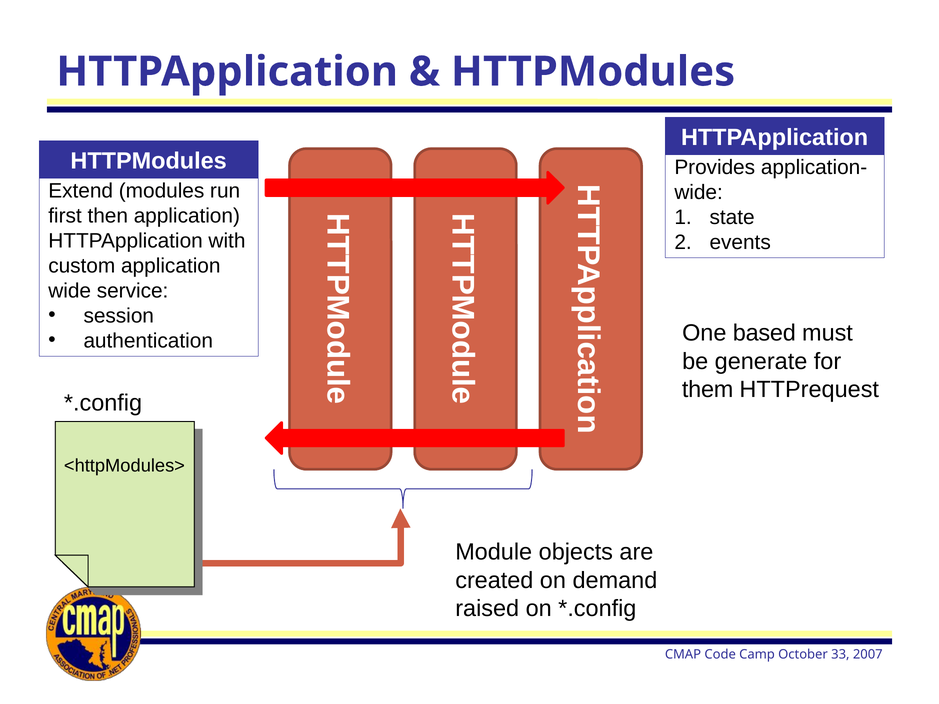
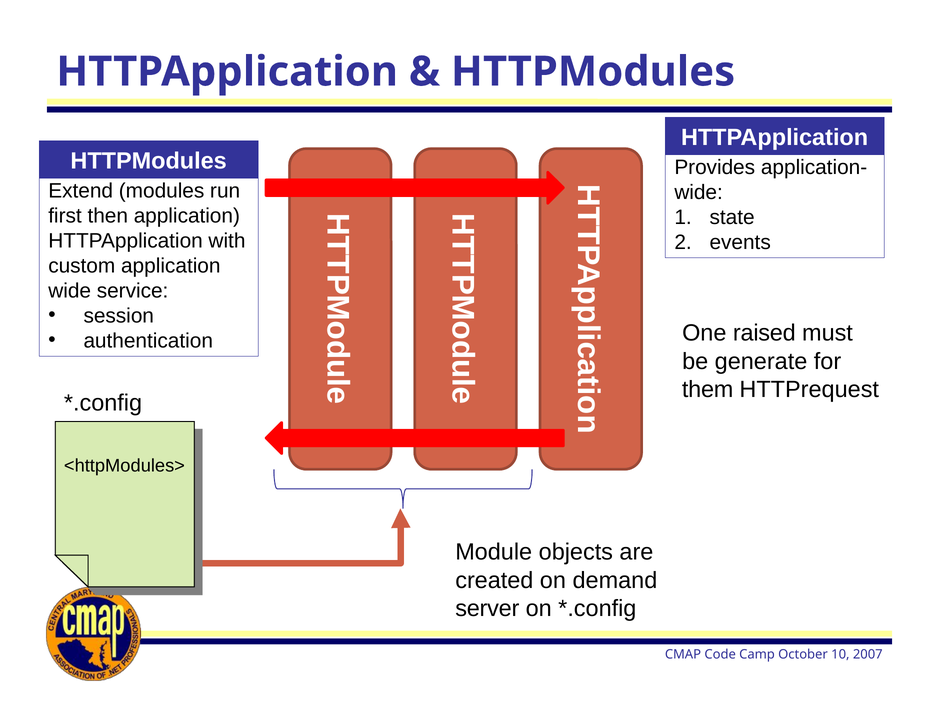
based: based -> raised (764, 333)
raised: raised -> server (487, 609)
33: 33 -> 10 (840, 655)
